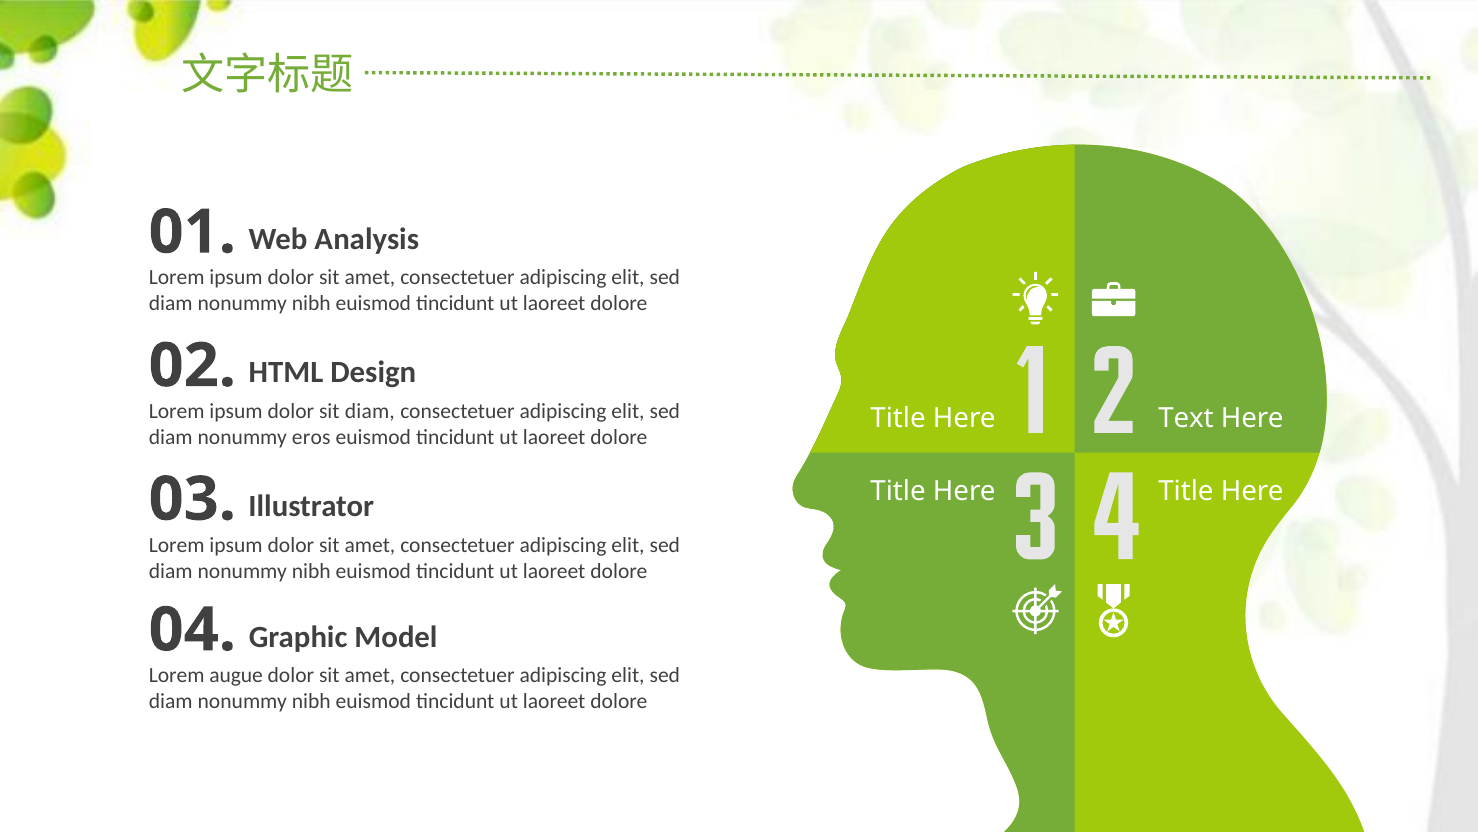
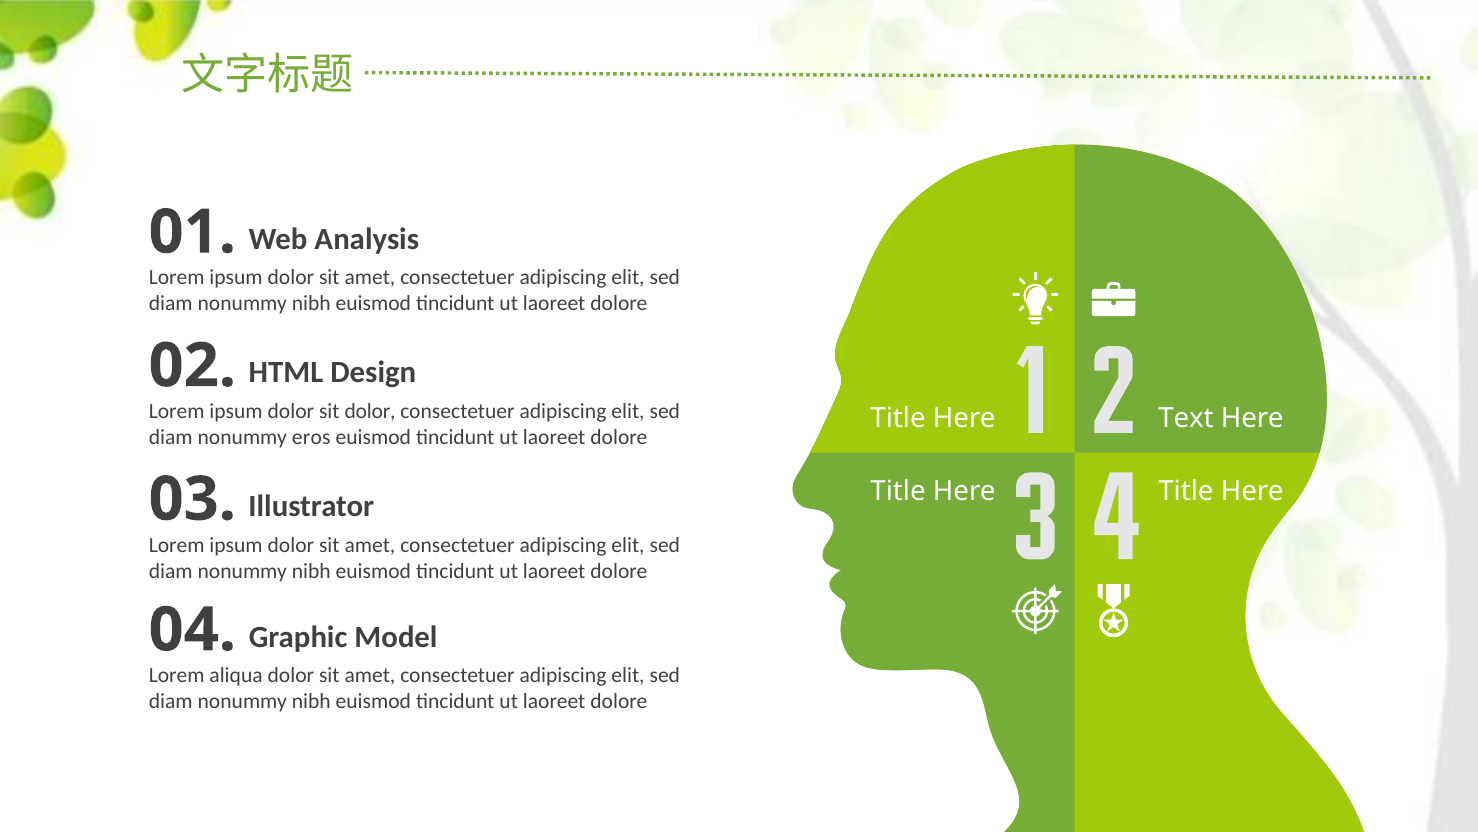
sit diam: diam -> dolor (370, 411)
augue: augue -> aliqua (236, 675)
